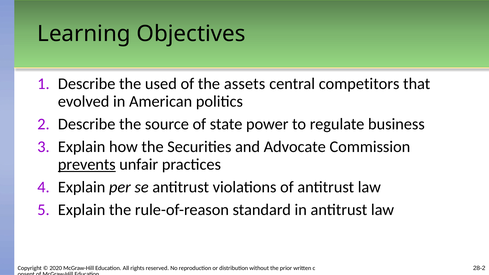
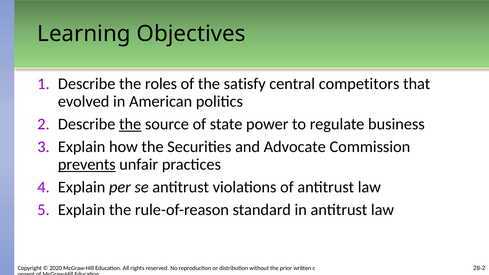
used: used -> roles (161, 84)
assets: assets -> satisfy (245, 84)
the underline: none -> present (130, 124)
